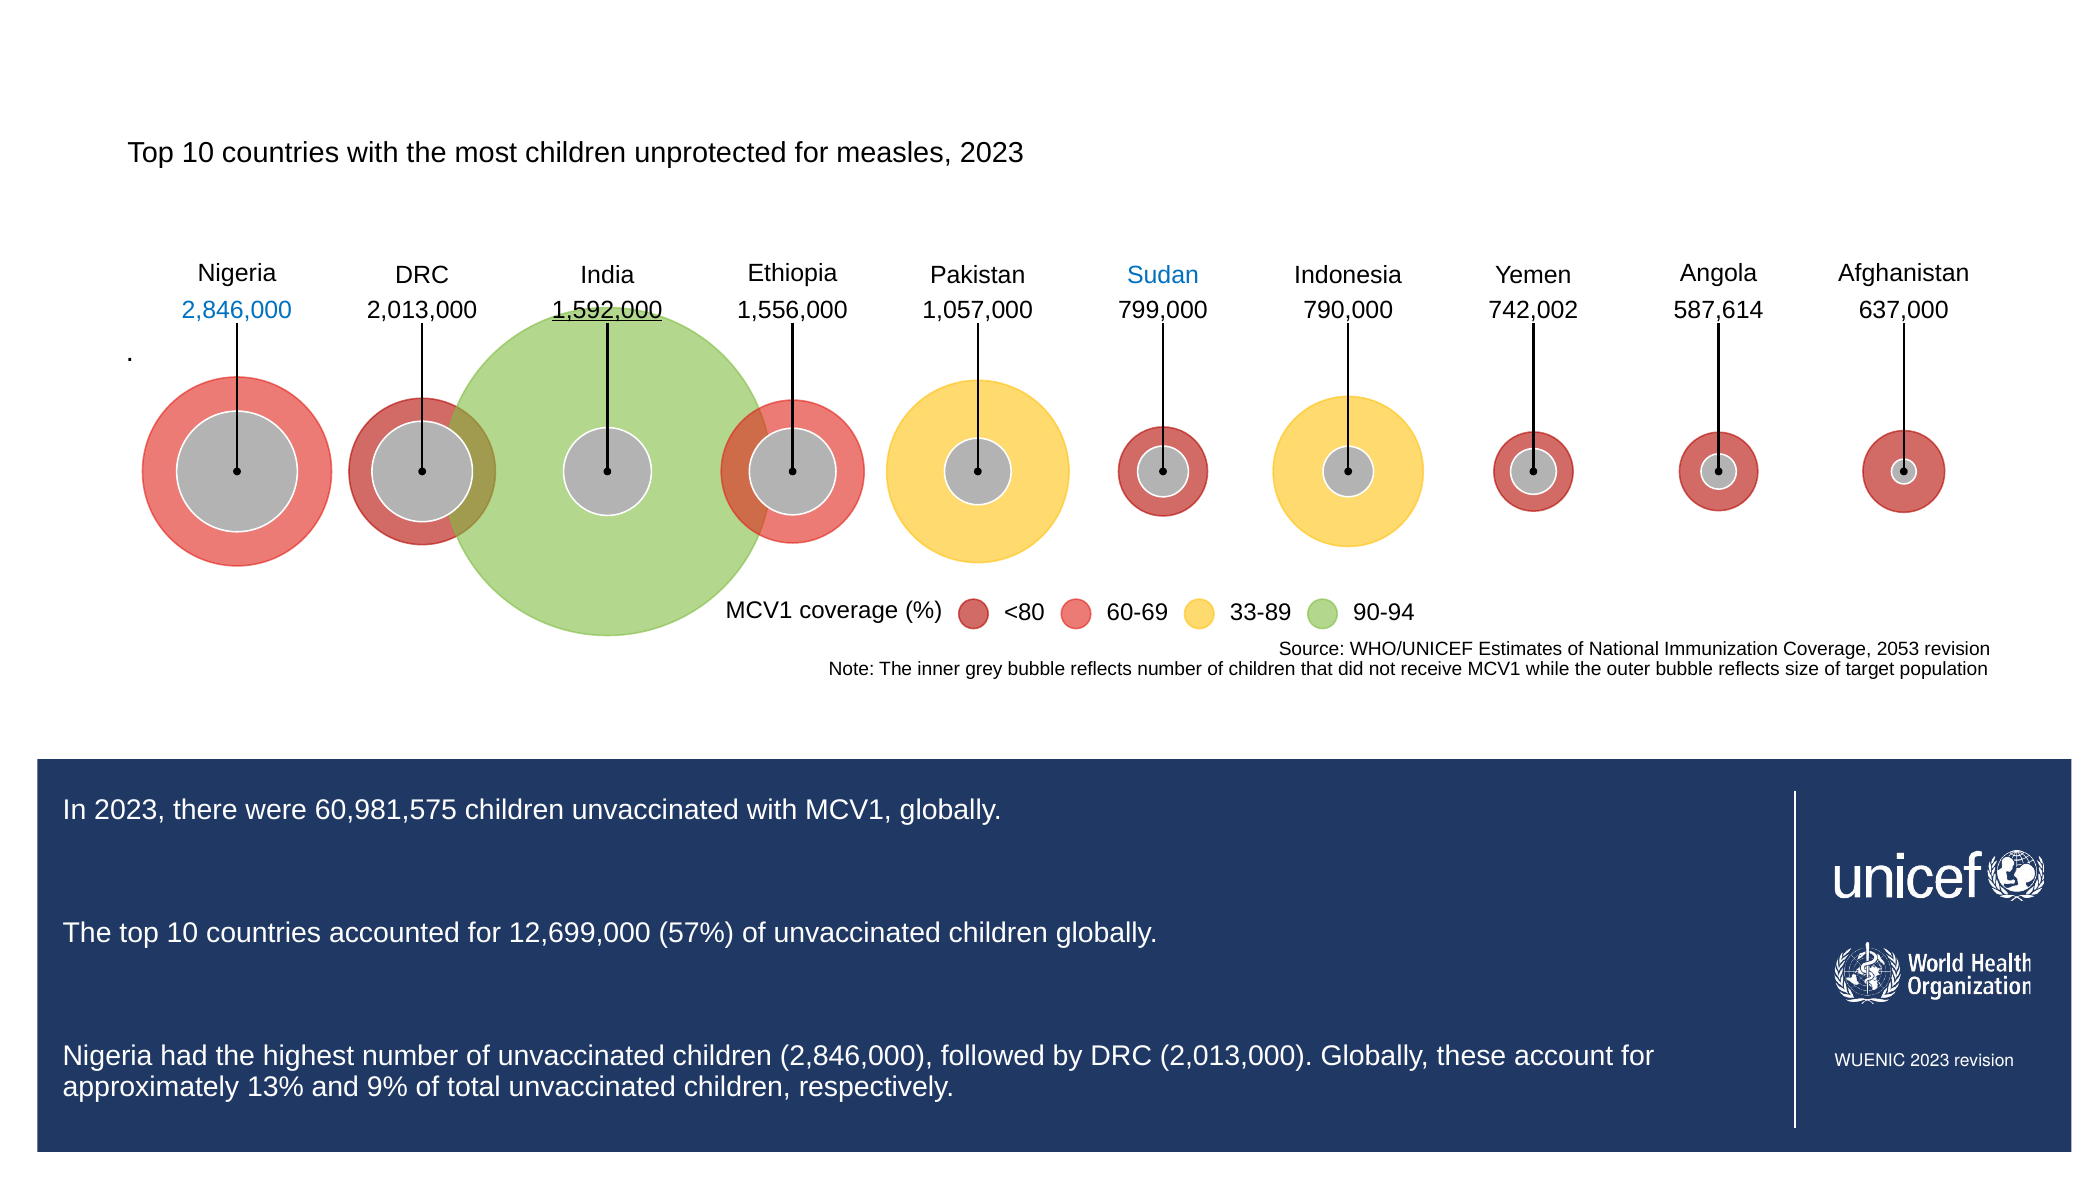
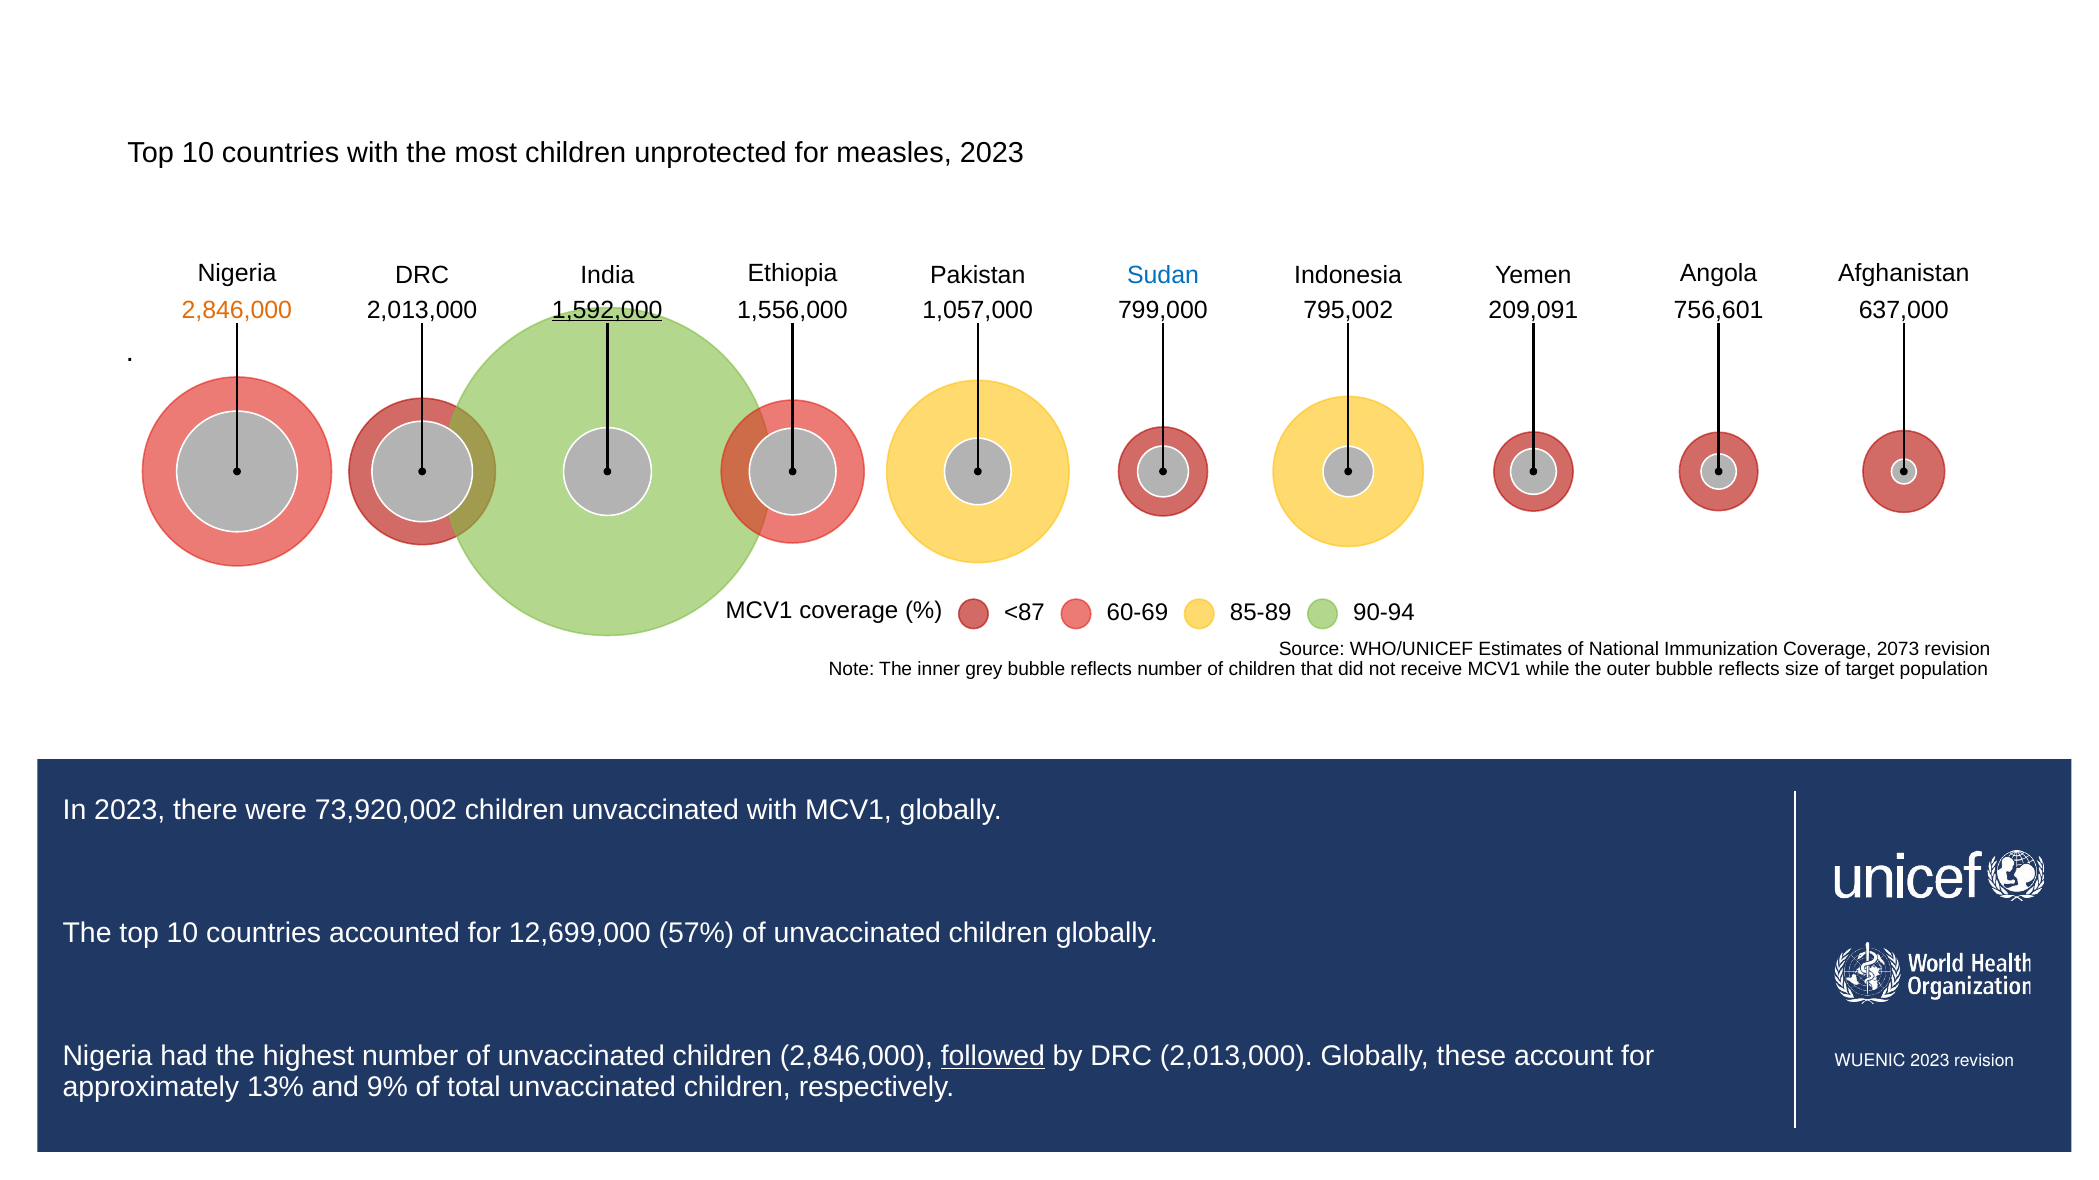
2,846,000 colour: blue -> orange (237, 310)
790,000: 790,000 -> 795,002 (1348, 310)
742,002: 742,002 -> 209,091 (1533, 310)
587,614: 587,614 -> 756,601 (1719, 310)
<80: <80 -> <87 (1024, 613)
33-89: 33-89 -> 85-89 (1261, 613)
2053: 2053 -> 2073 (1898, 649)
60,981,575: 60,981,575 -> 73,920,002 (386, 810)
followed underline: none -> present (993, 1057)
